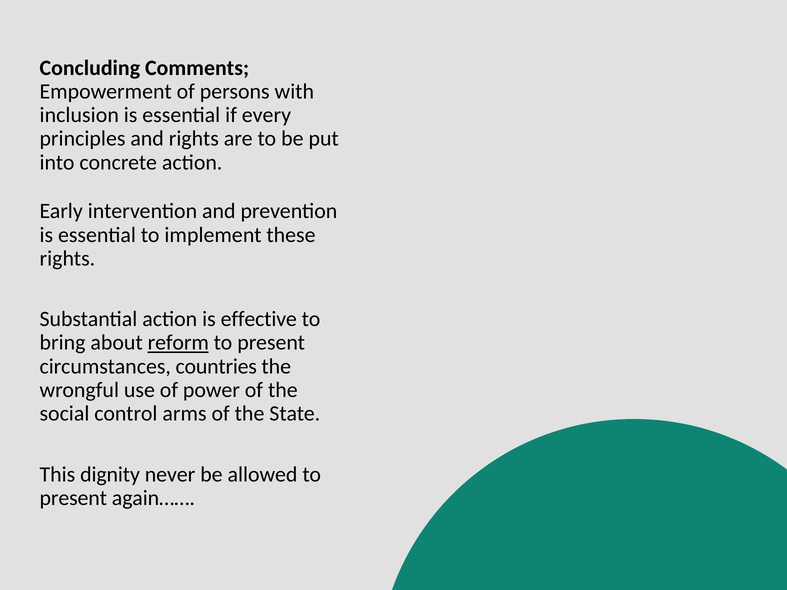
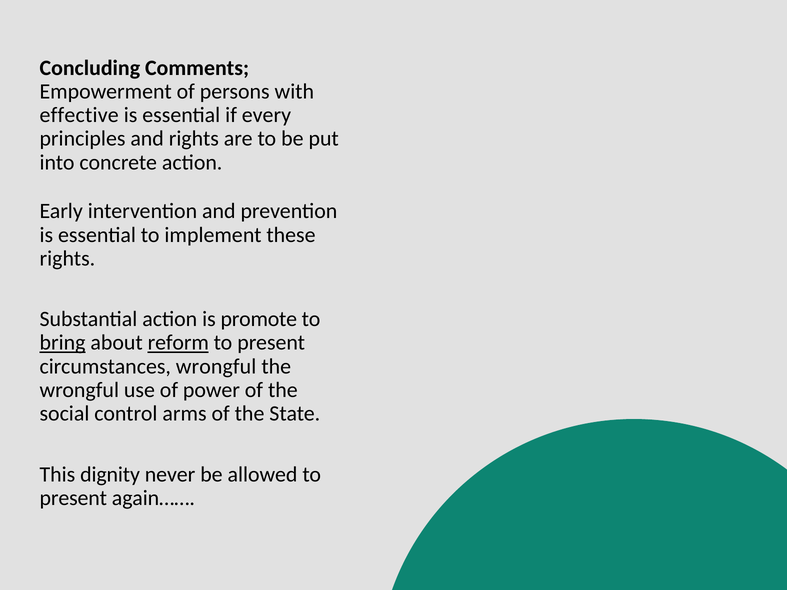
inclusion: inclusion -> effective (79, 115)
effective: effective -> promote (259, 319)
bring underline: none -> present (63, 343)
circumstances countries: countries -> wrongful (216, 367)
